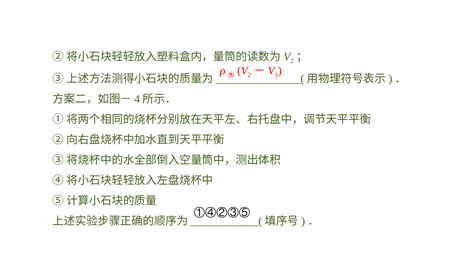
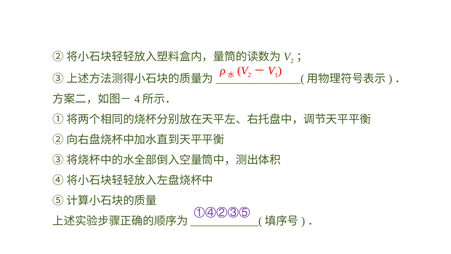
①④②③⑤ colour: black -> purple (222, 213)
